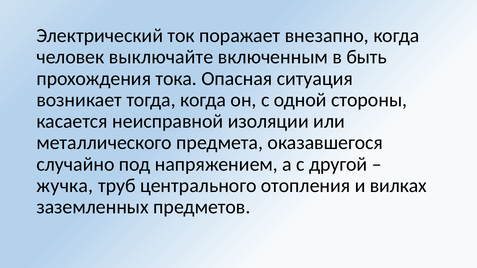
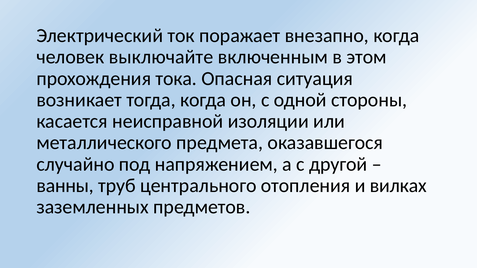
быть: быть -> этом (367, 57)
жучка: жучка -> ванны (65, 186)
